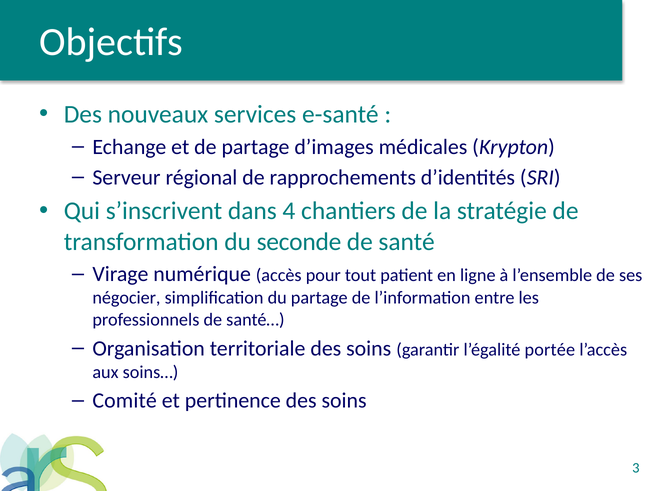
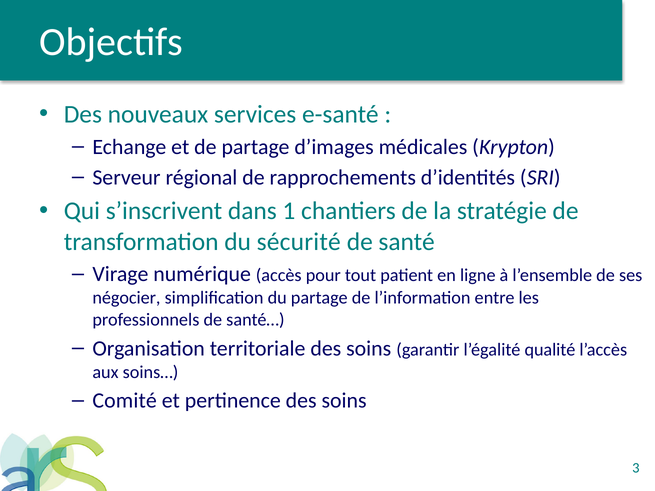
4: 4 -> 1 (289, 211)
seconde: seconde -> sécurité (299, 242)
portée: portée -> qualité (550, 350)
